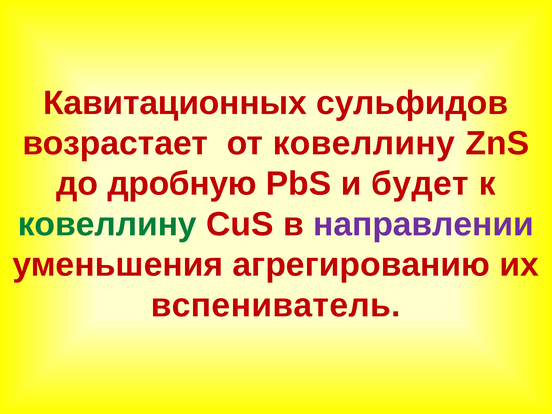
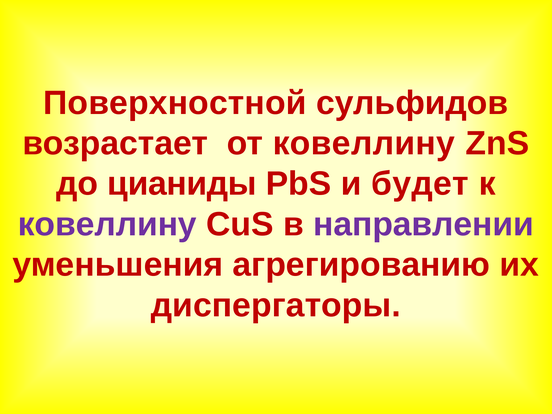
Кавитационных: Кавитационных -> Поверхностной (175, 103)
дробную: дробную -> цианиды (182, 184)
ковеллину colour: green -> purple (107, 224)
вспениватель: вспениватель -> диспергаторы (276, 305)
